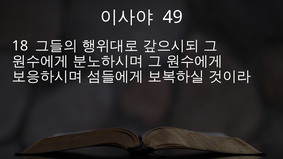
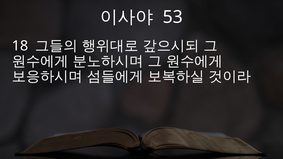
49: 49 -> 53 (173, 17)
